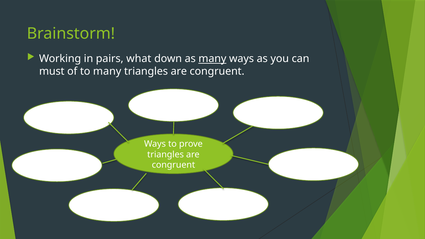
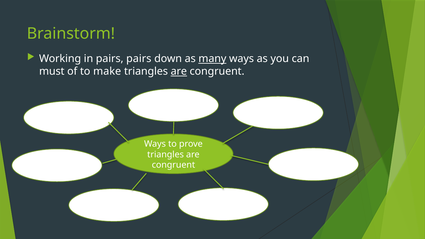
pairs what: what -> pairs (139, 59)
to many: many -> make (107, 71)
are underline: none -> present (179, 71)
